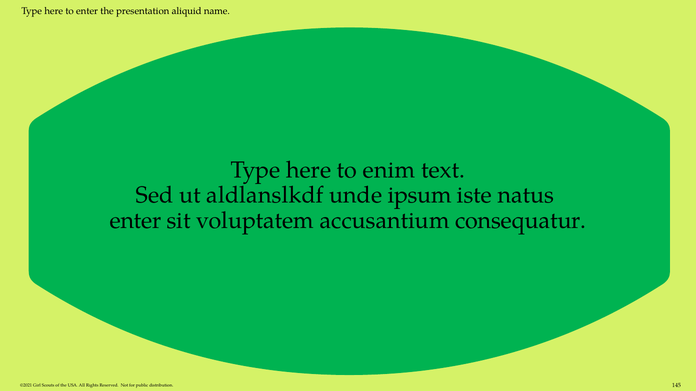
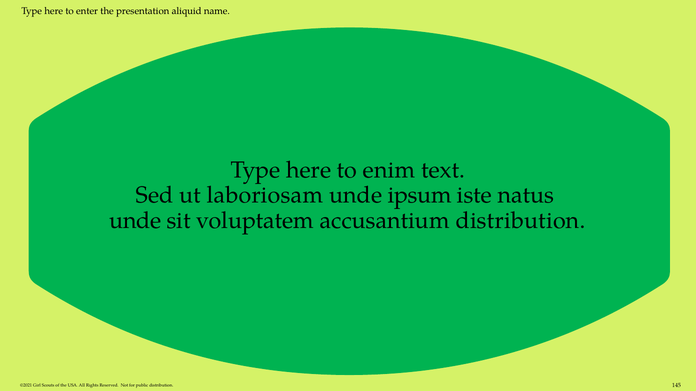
aldlanslkdf: aldlanslkdf -> laboriosam (265, 196)
enter: enter -> unde (135, 221)
accusantium consequatur: consequatur -> distribution (521, 221)
